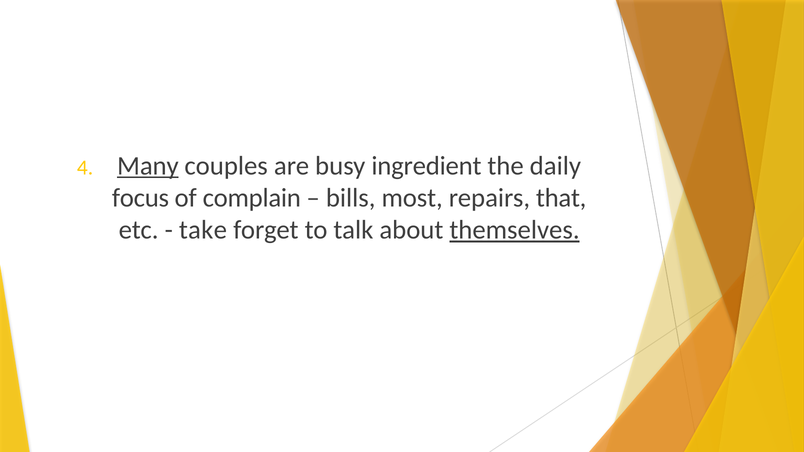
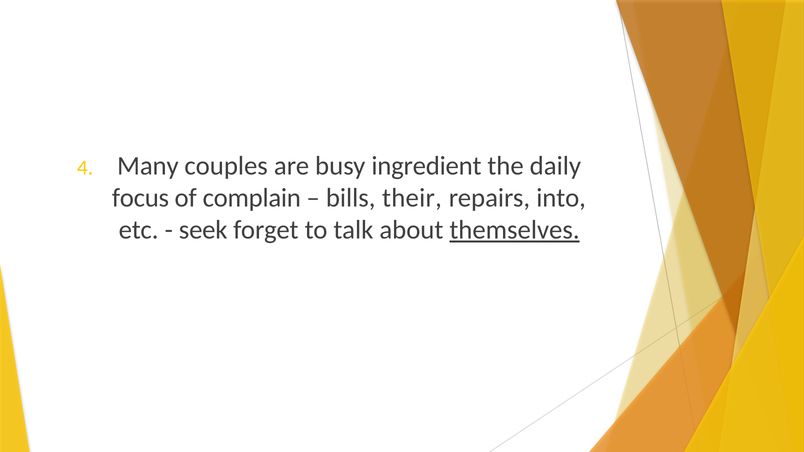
Many underline: present -> none (148, 166)
most: most -> their (412, 198)
that: that -> into (561, 198)
take: take -> seek (203, 230)
